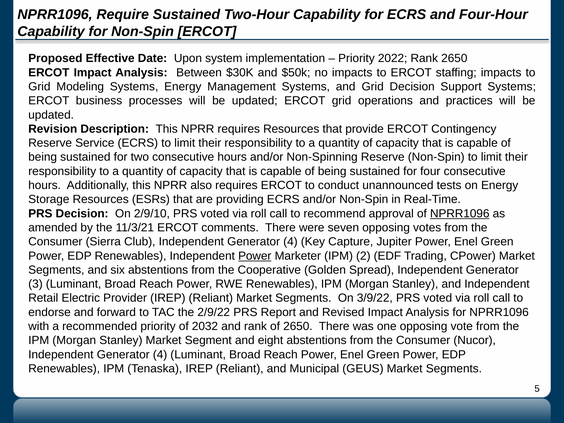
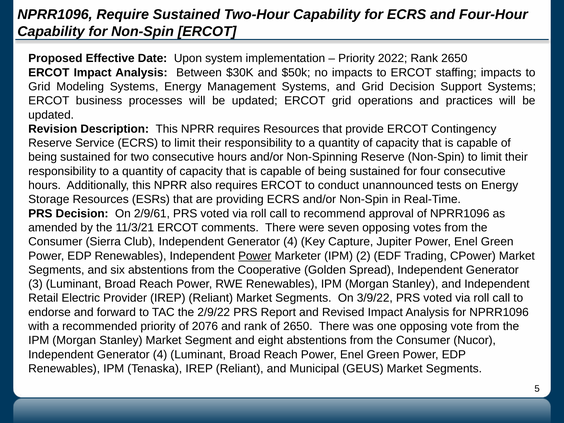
2/9/10: 2/9/10 -> 2/9/61 (152, 214)
NPRR1096 underline: present -> none (460, 214)
2032: 2032 -> 2076 (205, 326)
